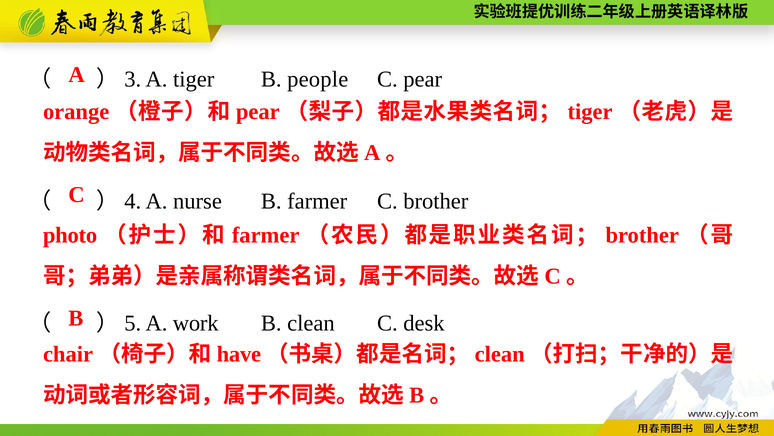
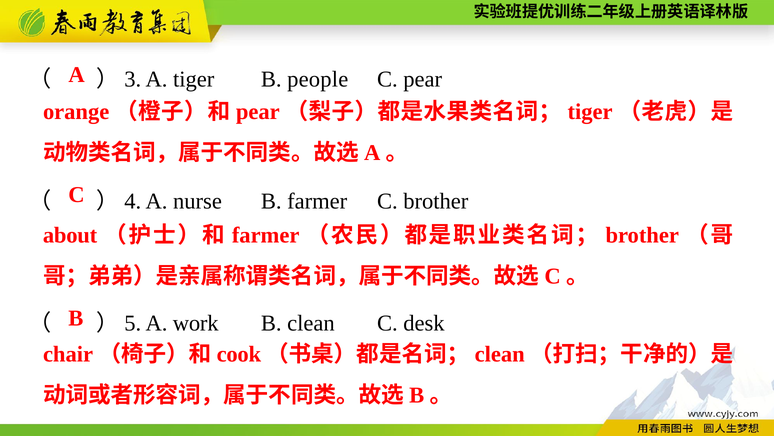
photo: photo -> about (70, 235)
have: have -> cook (239, 354)
